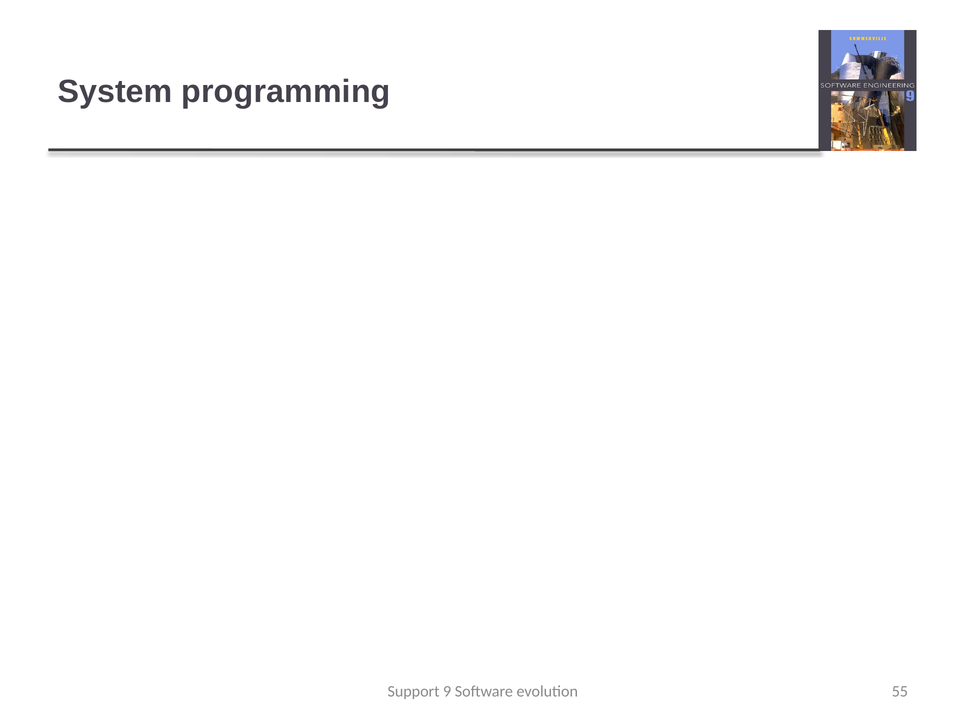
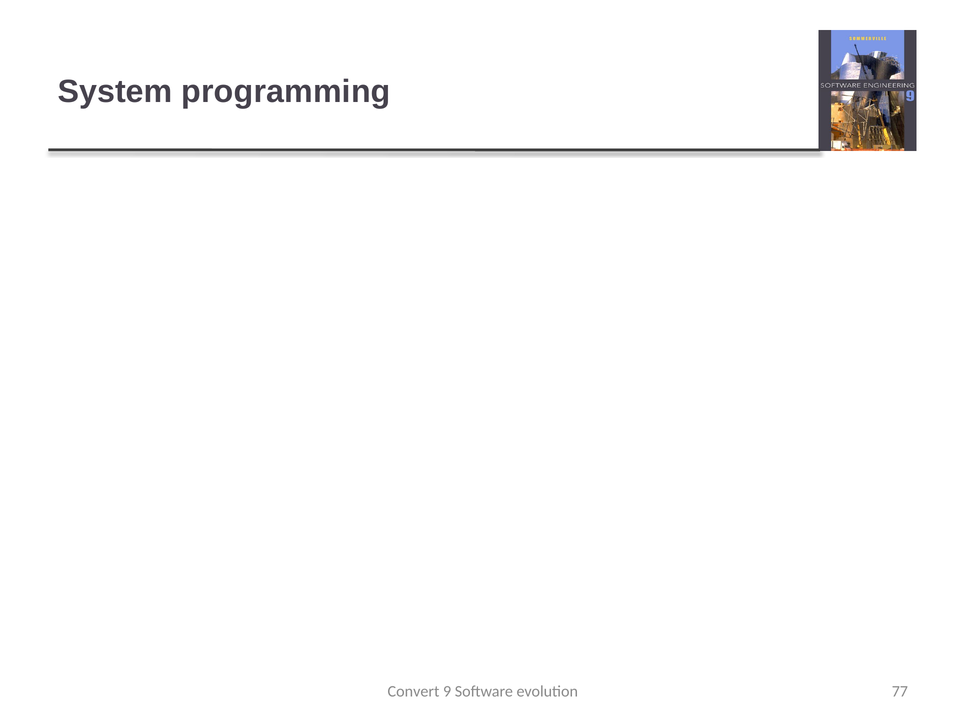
Support: Support -> Convert (414, 692)
55: 55 -> 77 (900, 692)
